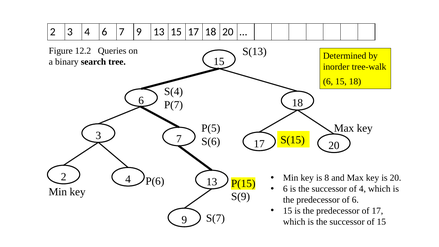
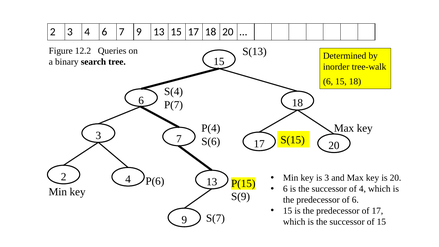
P(5: P(5 -> P(4 (211, 128)
is 8: 8 -> 3 (327, 178)
